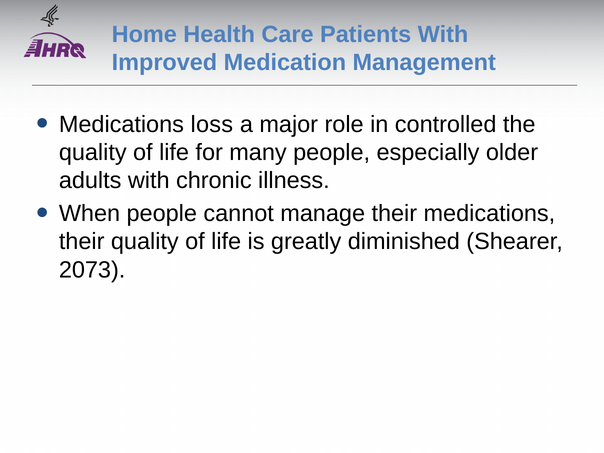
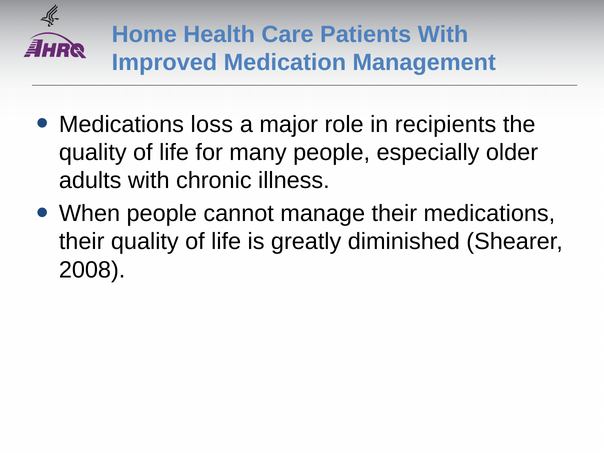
controlled: controlled -> recipients (446, 124)
2073: 2073 -> 2008 (92, 270)
